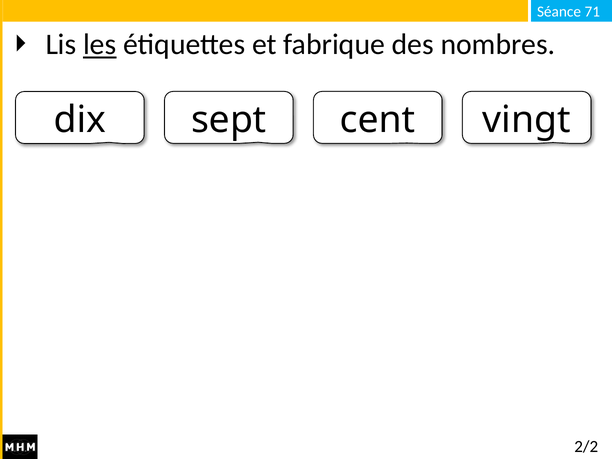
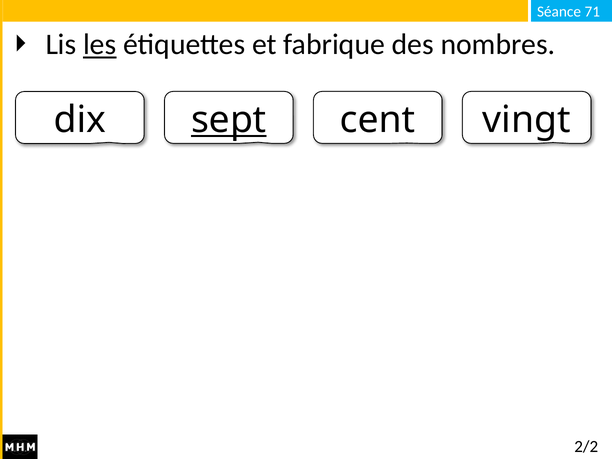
sept underline: none -> present (229, 120)
